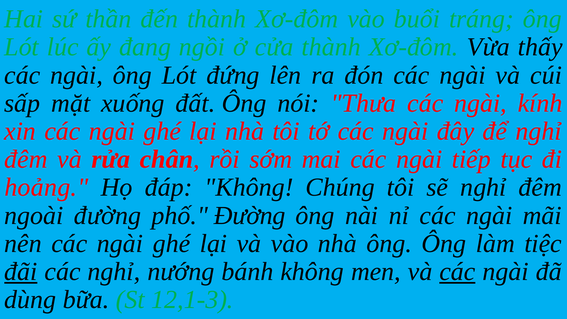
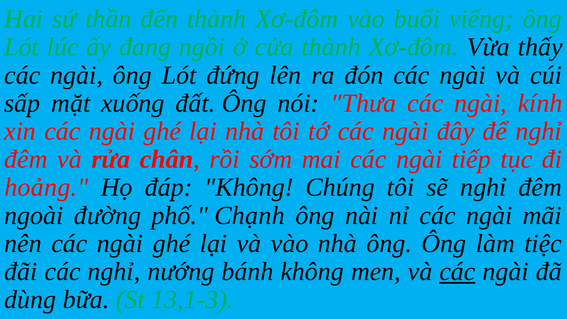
tráng: tráng -> viếng (481, 19)
phố Đường: Đường -> Chạnh (250, 215)
đãi underline: present -> none (21, 272)
12,1-3: 12,1-3 -> 13,1-3 (192, 300)
